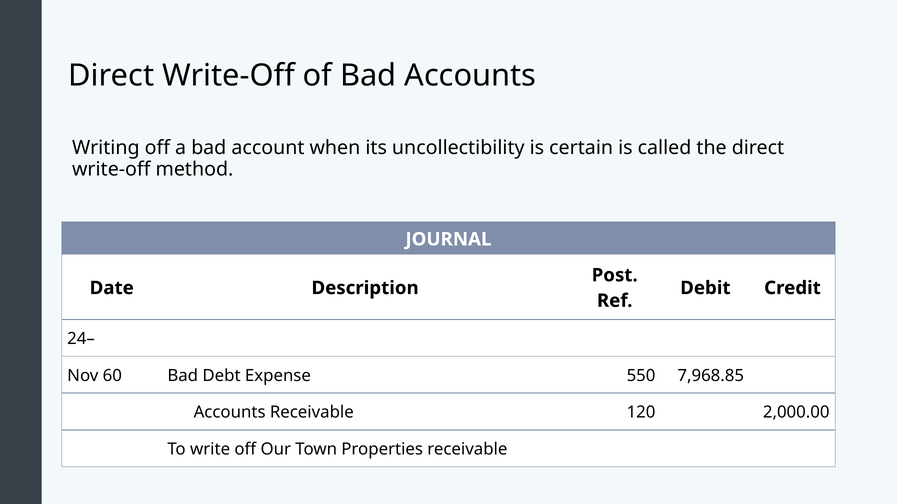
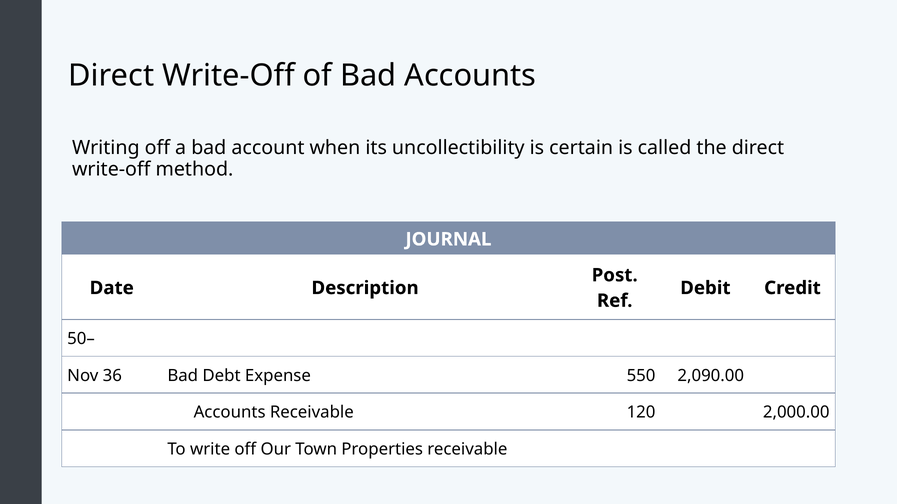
24–: 24– -> 50– (81, 339)
60: 60 -> 36 (112, 376)
7,968.85: 7,968.85 -> 2,090.00 (711, 376)
